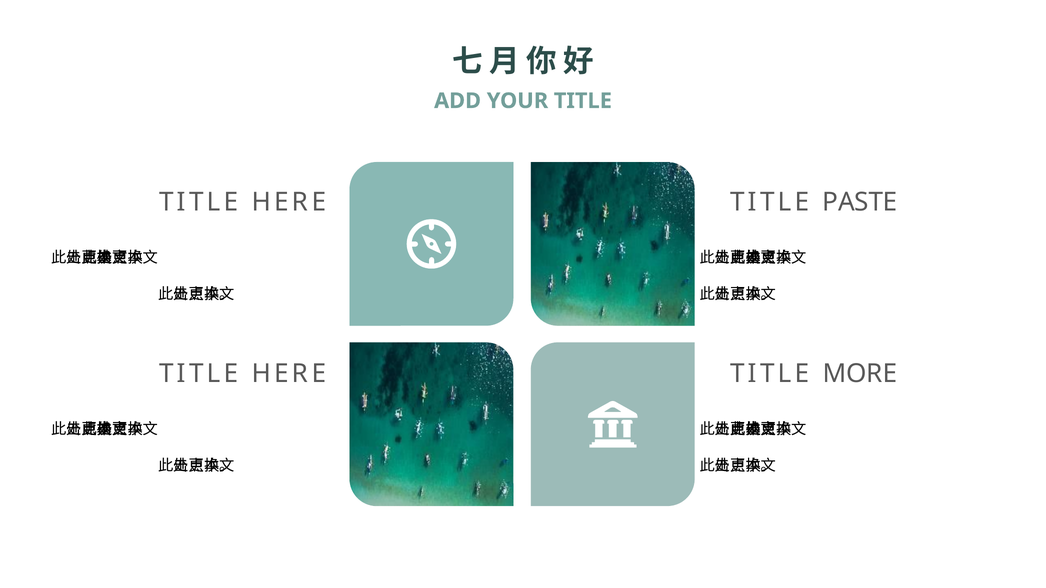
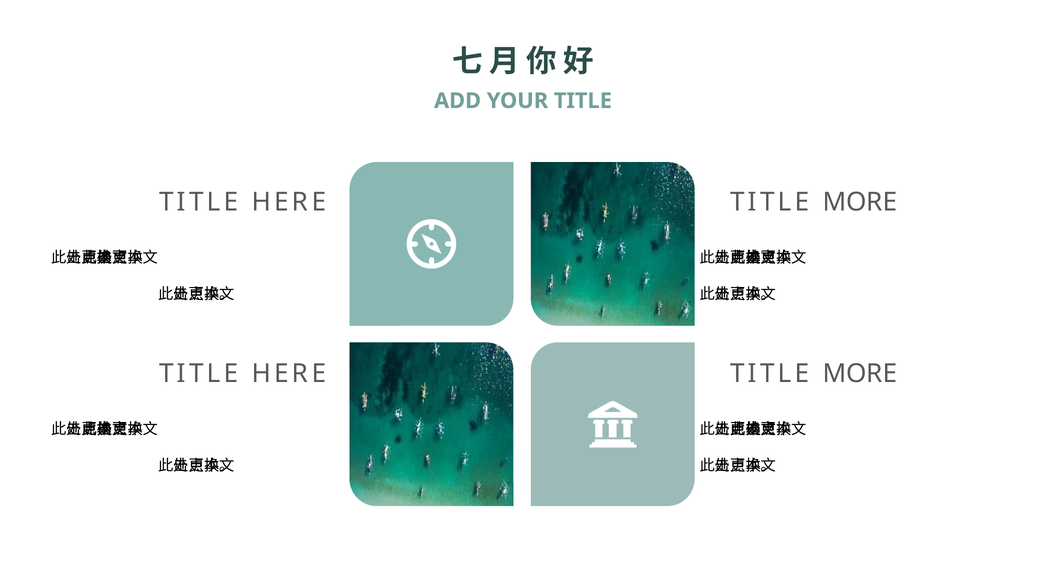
PASTE: PASTE -> MORE (860, 202)
